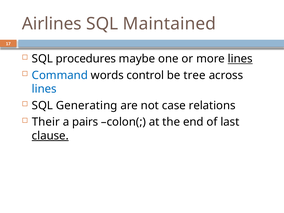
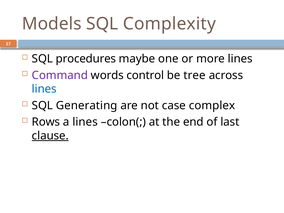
Airlines: Airlines -> Models (52, 24)
Maintained: Maintained -> Complexity (169, 24)
lines underline: present -> none (240, 59)
Command colour: blue -> purple (60, 75)
relations: relations -> complex (212, 105)
Their: Their -> Rows (46, 122)
a pairs: pairs -> lines (85, 122)
